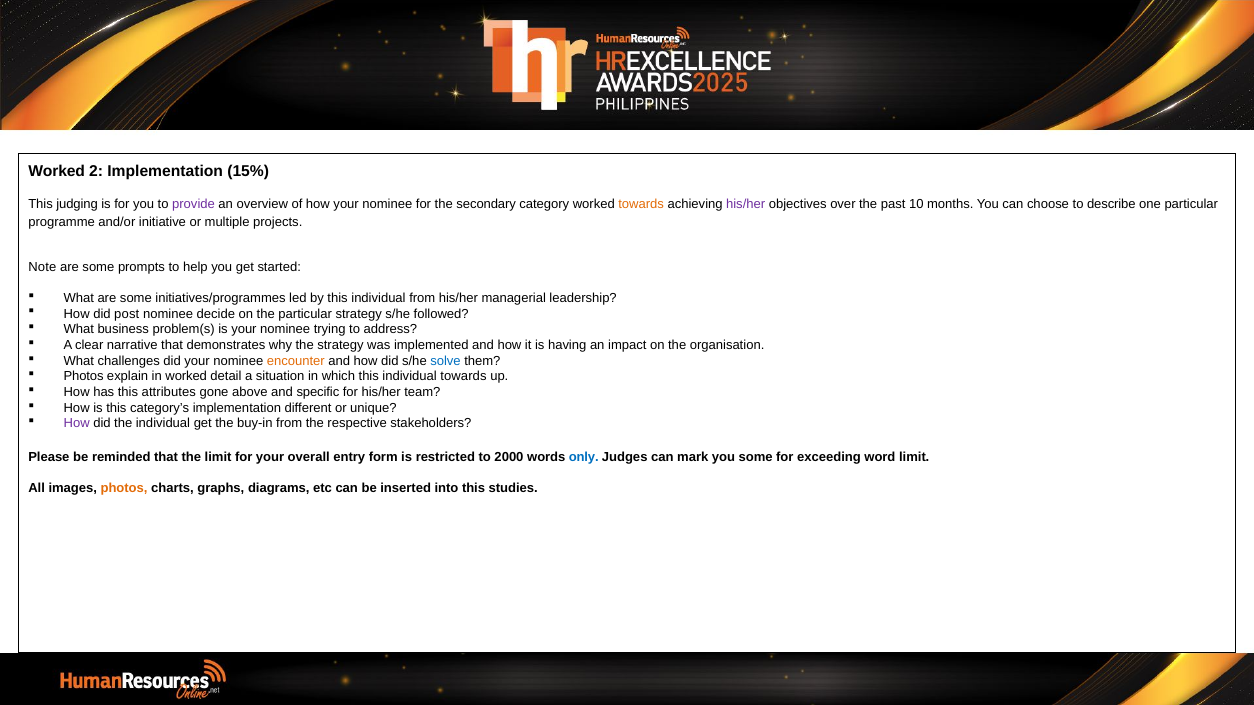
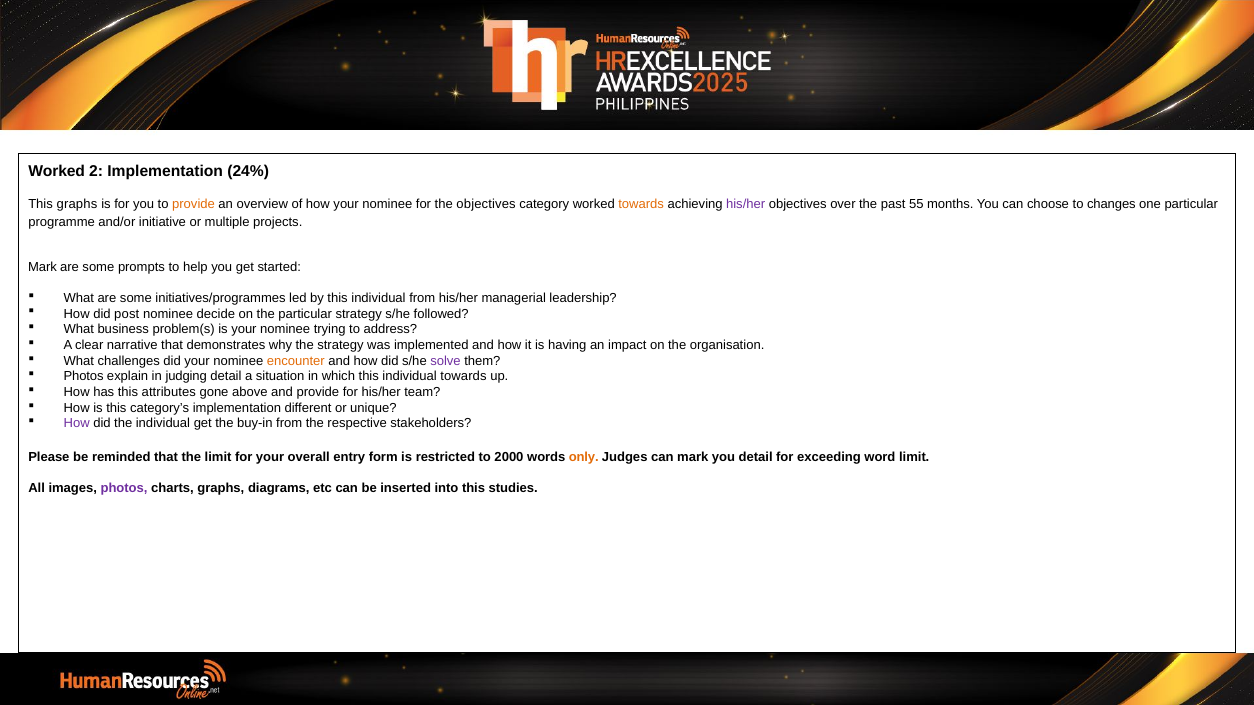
15%: 15% -> 24% (248, 172)
This judging: judging -> graphs (77, 204)
provide colour: purple -> orange (194, 204)
the secondary: secondary -> objectives (486, 204)
10: 10 -> 55 (916, 204)
describe: describe -> changes (1111, 204)
Note: Note -> Mark (42, 267)
solve colour: blue -> purple (446, 361)
in worked: worked -> judging (186, 377)
and specific: specific -> provide (318, 392)
only colour: blue -> orange (584, 458)
you some: some -> detail (756, 458)
photos colour: orange -> purple (124, 489)
